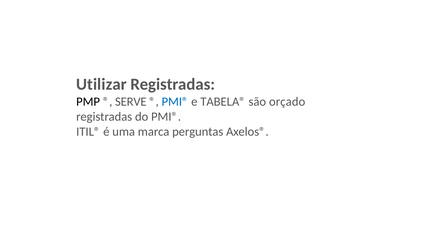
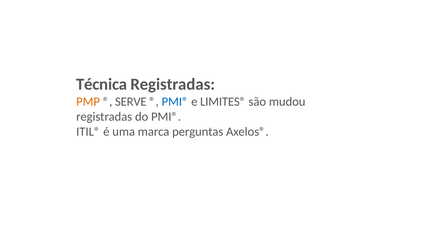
Utilizar: Utilizar -> Técnica (102, 84)
PMP colour: black -> orange (88, 102)
TABELA®: TABELA® -> LIMITES® (223, 102)
orçado: orçado -> mudou (287, 102)
